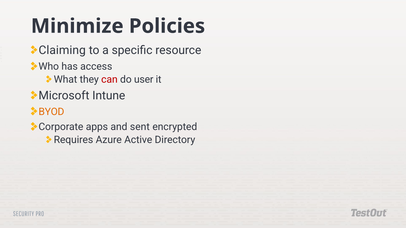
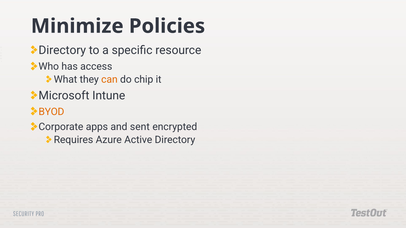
Claiming: Claiming -> Directory (62, 50)
can colour: red -> orange (109, 80)
user: user -> chip (144, 80)
